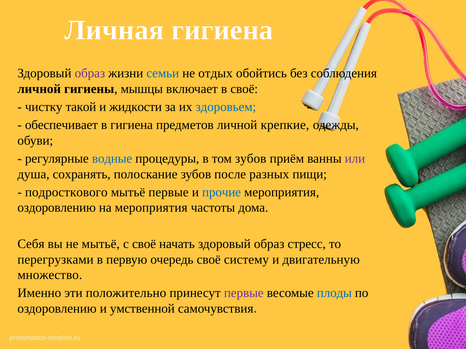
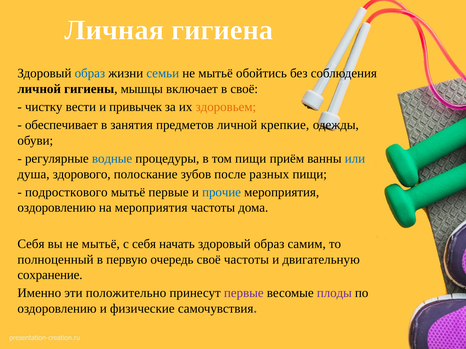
образ colour: purple -> blue (90, 73)
отдых: отдых -> мытьё (216, 73)
такой: такой -> вести (81, 107)
жидкости: жидкости -> привычек (136, 107)
здоровьем colour: blue -> orange (226, 107)
в гигиена: гигиена -> занятия (132, 125)
том зубов: зубов -> пищи (251, 159)
или colour: purple -> blue (355, 159)
сохранять: сохранять -> здорового (82, 174)
с своё: своё -> себя (144, 244)
стресс: стресс -> самим (307, 244)
перегрузками: перегрузками -> полноценный (56, 260)
своё систему: систему -> частоты (246, 260)
множество: множество -> сохранение (50, 275)
плоды colour: blue -> purple (334, 293)
умственной: умственной -> физические (142, 309)
